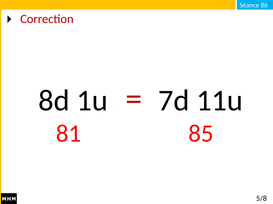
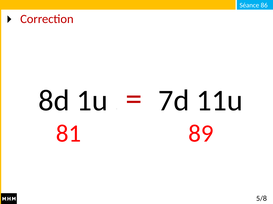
85: 85 -> 89 (201, 134)
